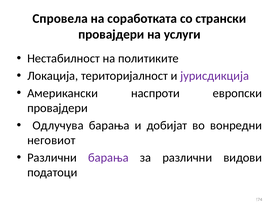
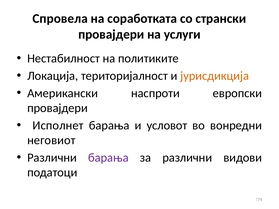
јурисдикција colour: purple -> orange (215, 76)
Одлучува: Одлучува -> Исполнет (58, 126)
добијат: добијат -> условот (167, 126)
